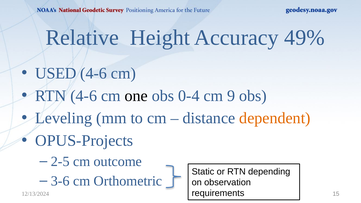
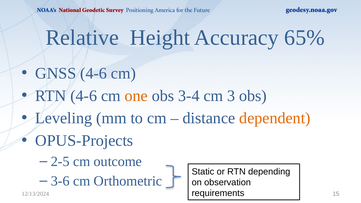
49%: 49% -> 65% (304, 38)
USED: USED -> GNSS (56, 73)
one colour: black -> orange (136, 96)
0-4: 0-4 -> 3-4 (189, 96)
9: 9 -> 3 (231, 96)
